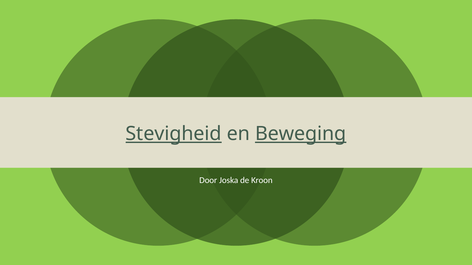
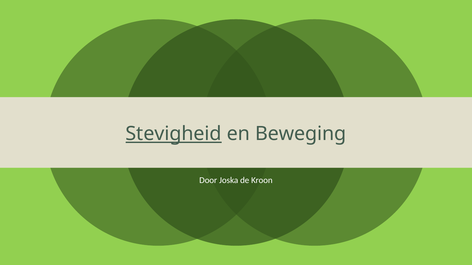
Beweging underline: present -> none (301, 134)
